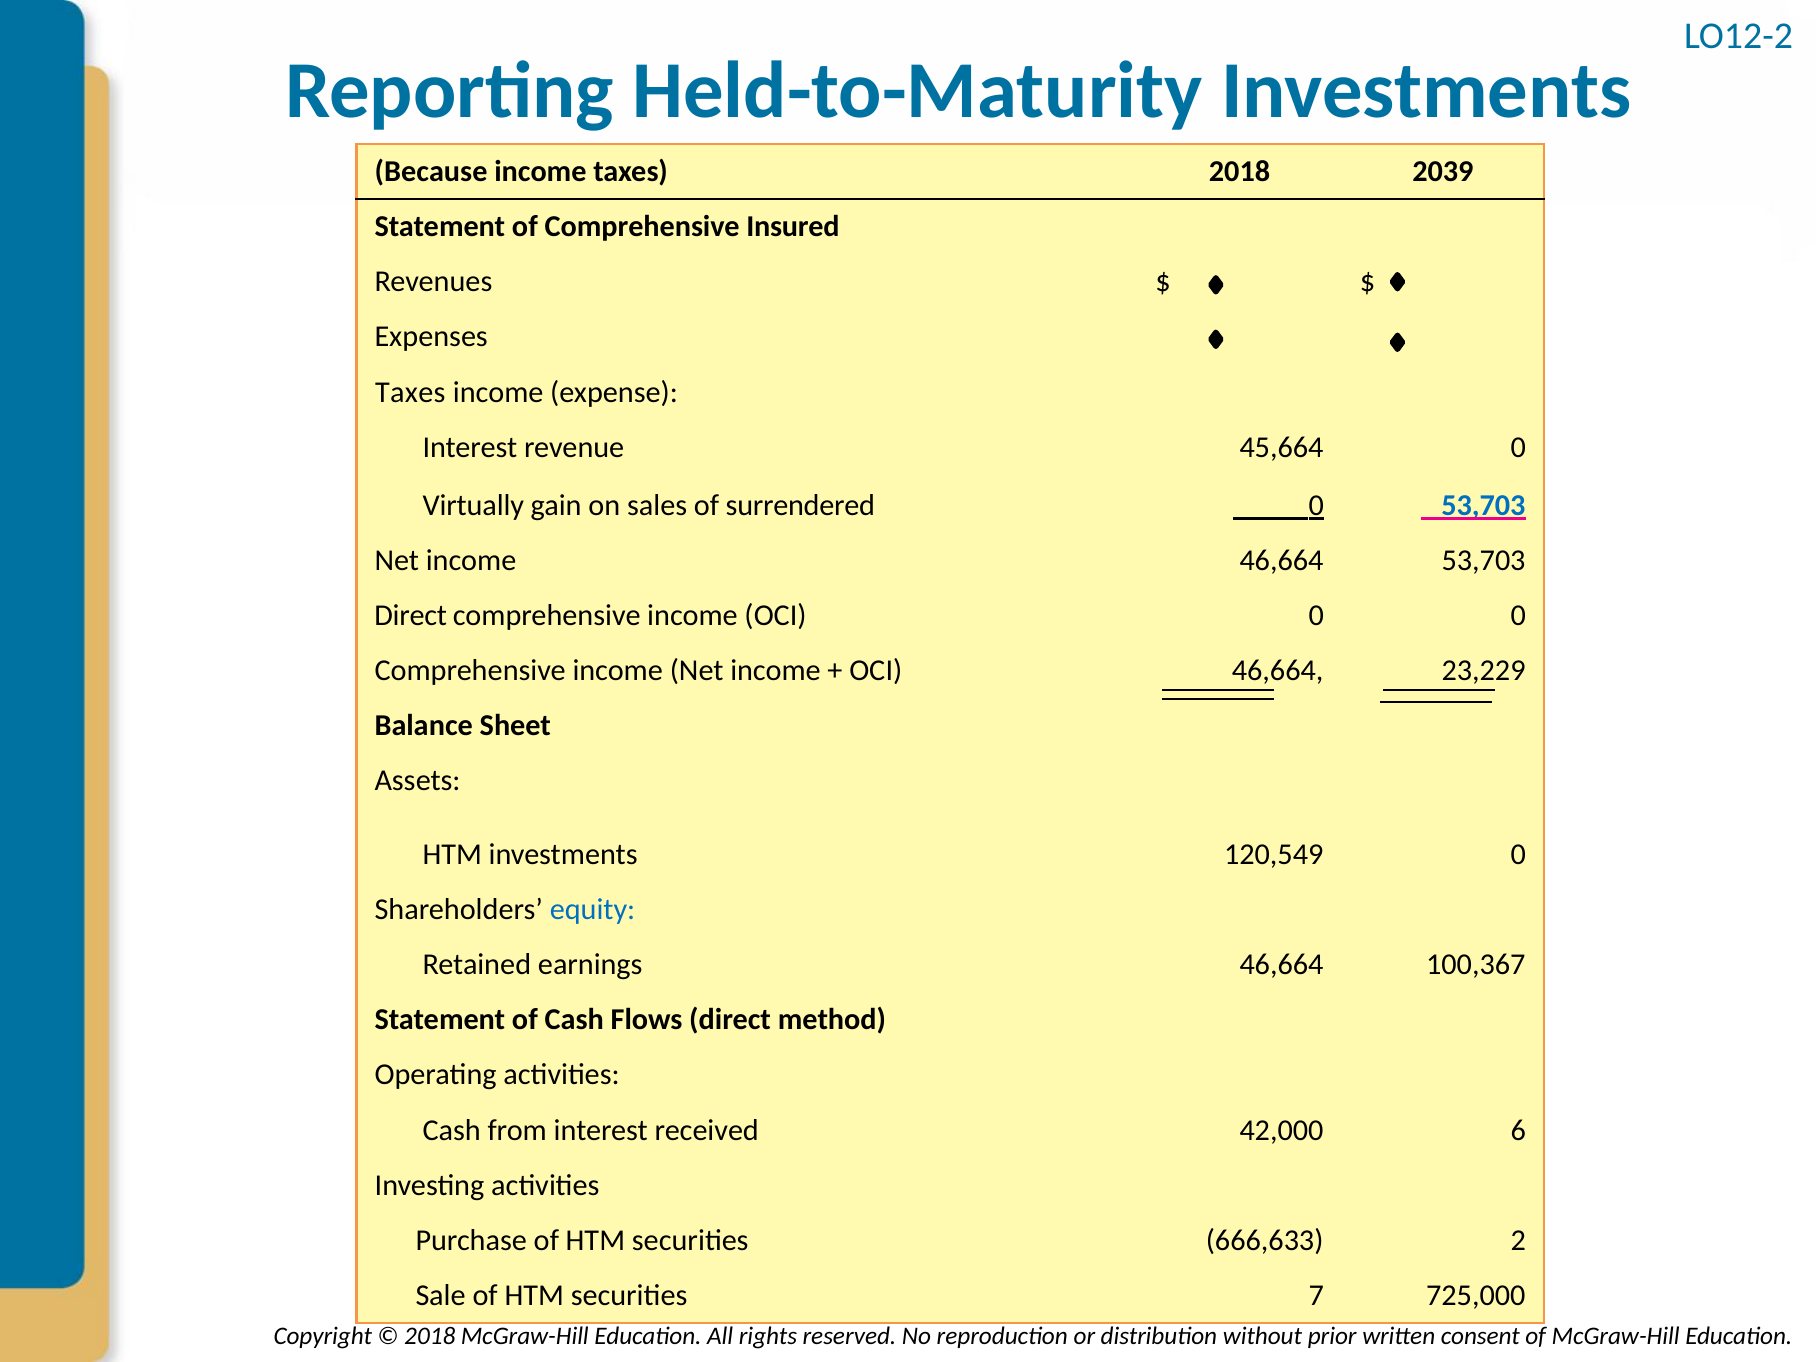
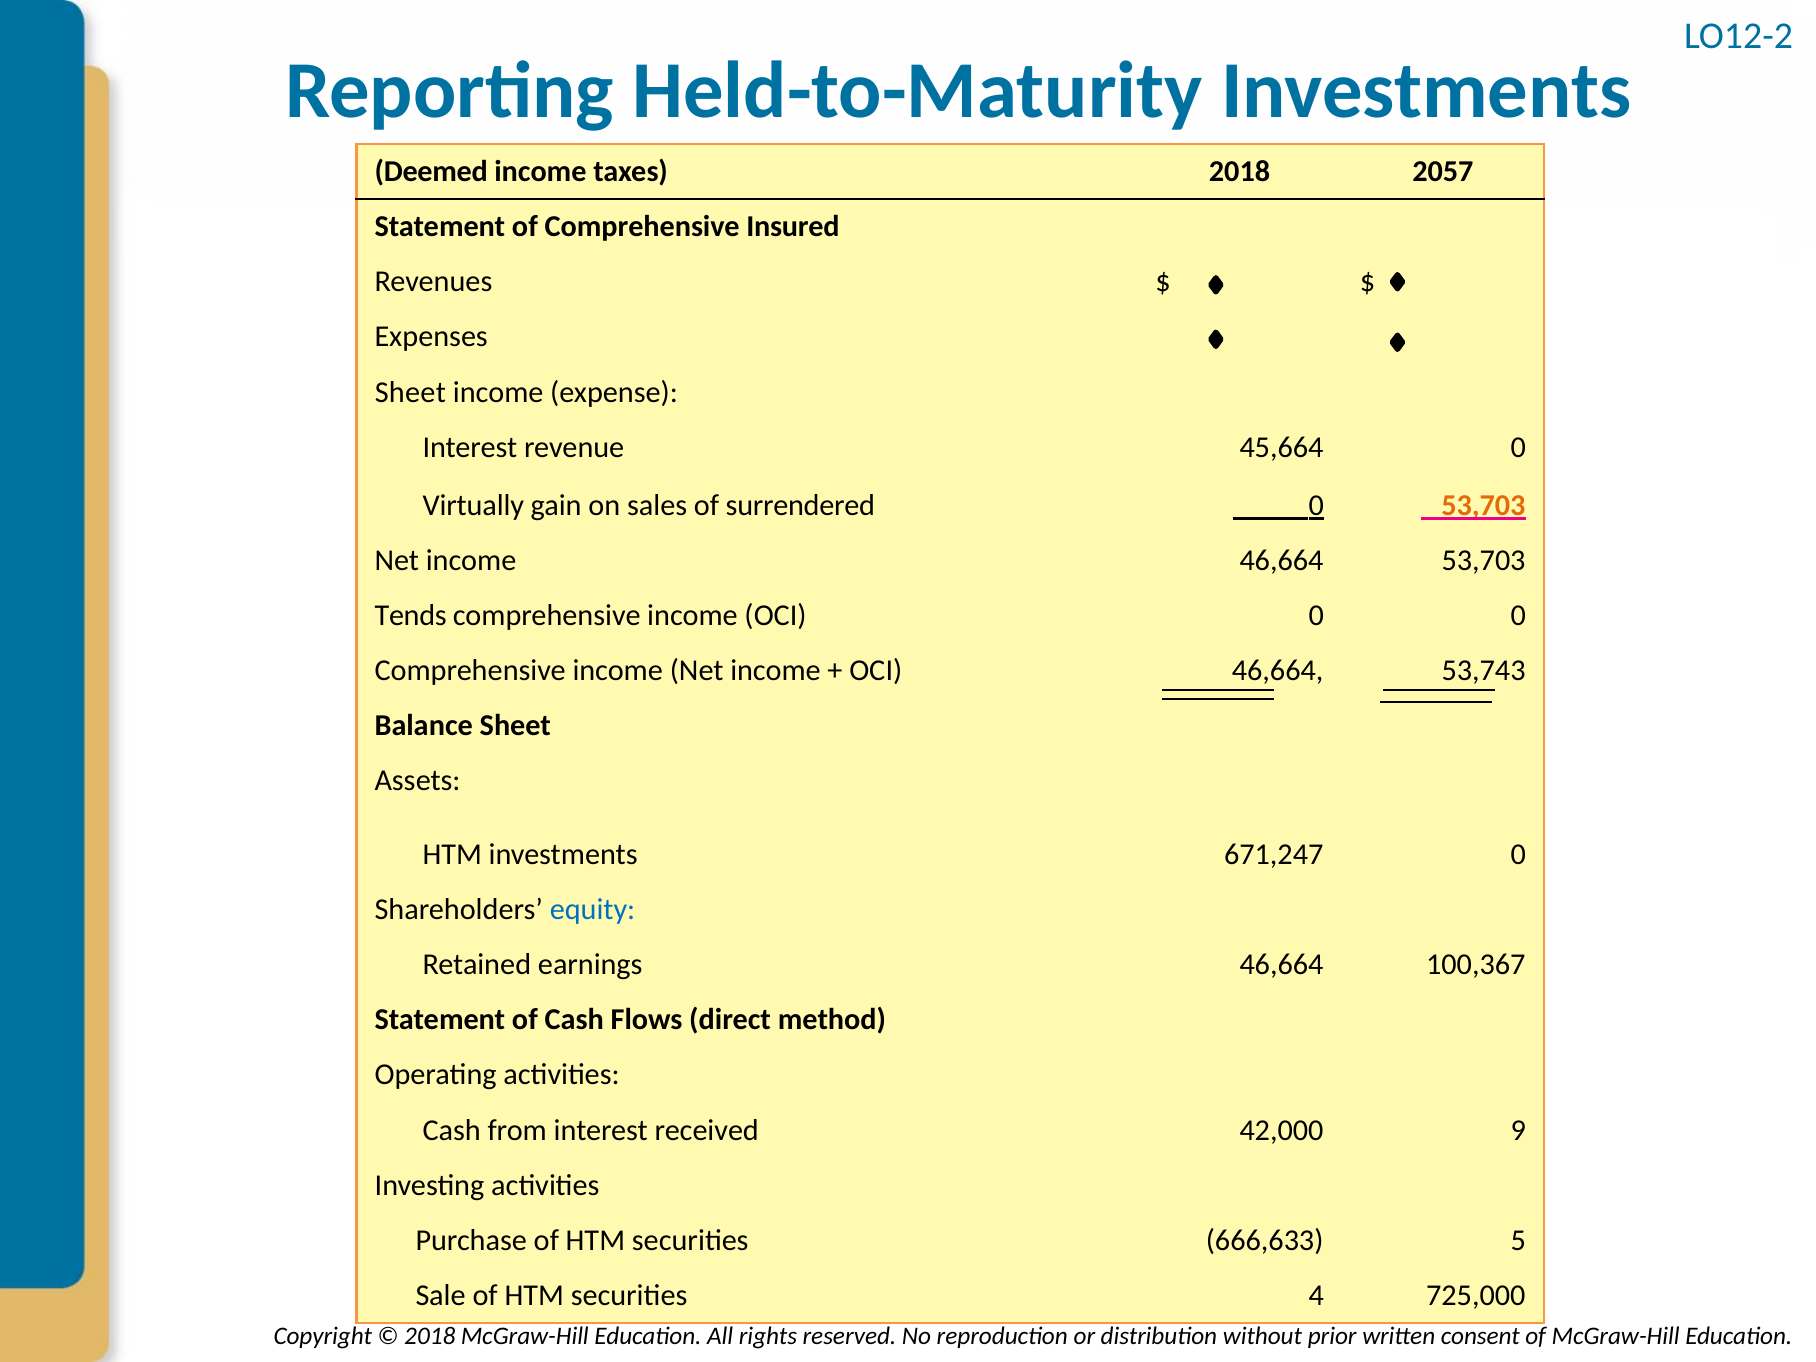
Because: Because -> Deemed (431, 172)
2039: 2039 -> 2057 (1443, 172)
Taxes: Taxes -> Sheet (410, 392)
53,703 colour: blue -> orange (1483, 505)
Direct: Direct -> Tends (411, 615)
23,229: 23,229 -> 53,743 (1484, 671)
120,549: 120,549 -> 671,247 (1274, 854)
6: 6 -> 9 (1518, 1130)
2: 2 -> 5 (1518, 1240)
7: 7 -> 4 (1316, 1295)
